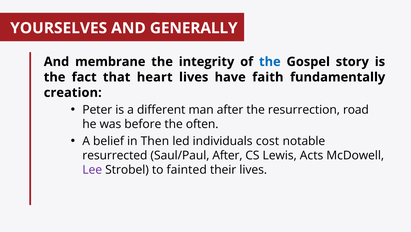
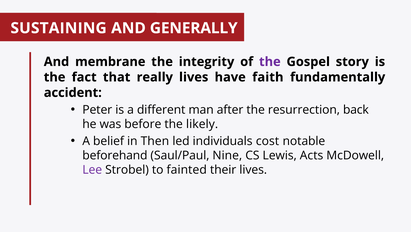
YOURSELVES: YOURSELVES -> SUSTAINING (59, 28)
the colour: blue -> purple (270, 62)
heart: heart -> really (155, 77)
creation: creation -> accident (73, 93)
road: road -> back (356, 110)
often: often -> likely (202, 124)
resurrected: resurrected -> beforehand (115, 155)
Saul/Paul After: After -> Nine (227, 155)
